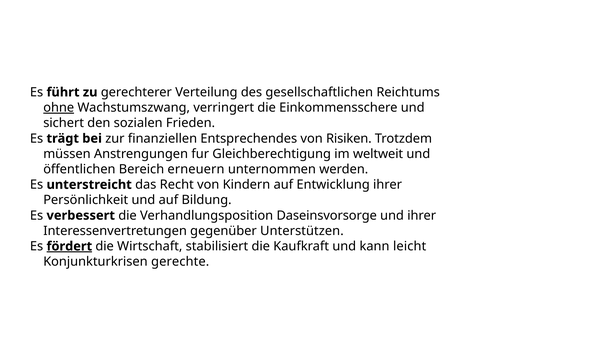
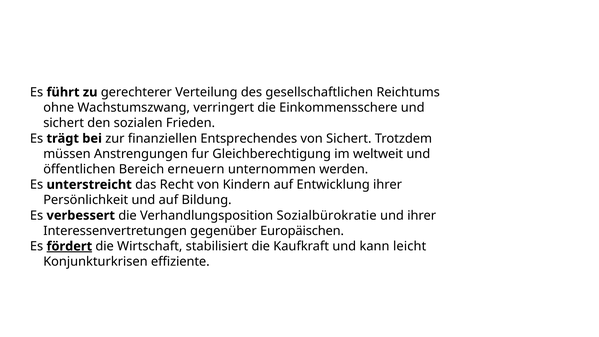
ohne underline: present -> none (59, 108)
von Risiken: Risiken -> Sichert (349, 138)
Daseinsvorsorge: Daseinsvorsorge -> Sozialbürokratie (327, 215)
Unterstützen: Unterstützen -> Europäischen (302, 231)
gerechte: gerechte -> effiziente (180, 262)
